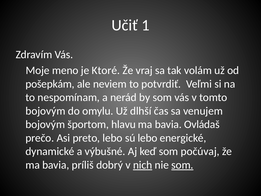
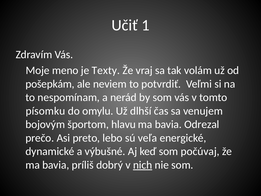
Ktoré: Ktoré -> Texty (106, 70)
bojovým: bojovým -> písomku (45, 111)
Ovládaš: Ovládaš -> Odrezal (202, 124)
sú lebo: lebo -> veľa (147, 138)
som underline: present -> none (182, 165)
